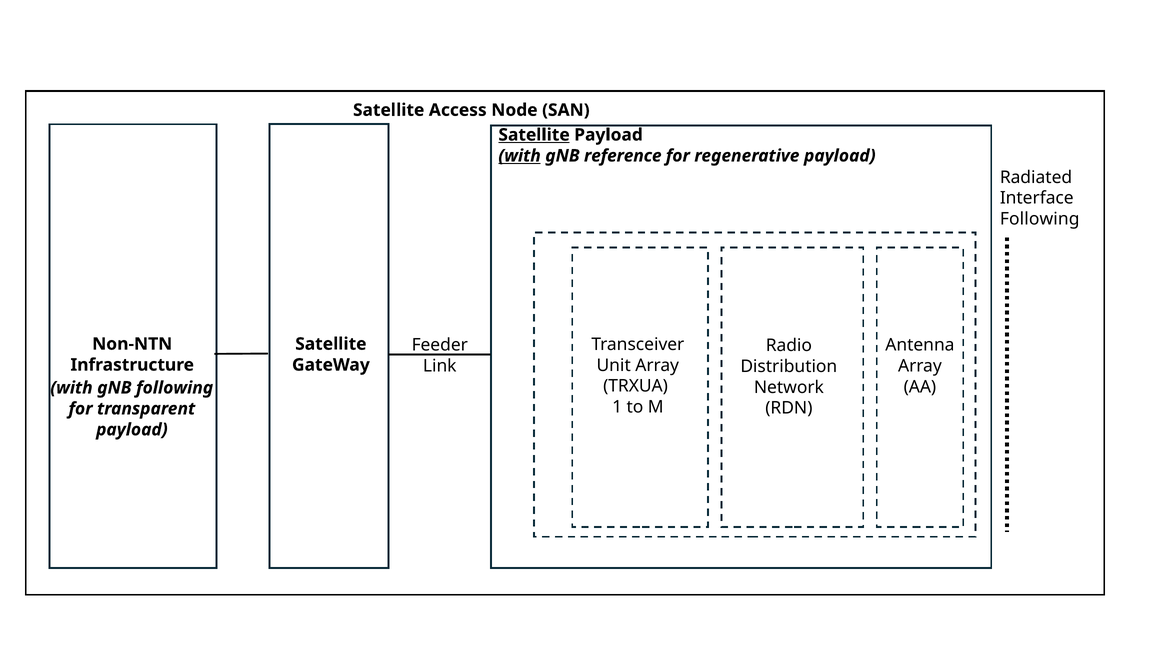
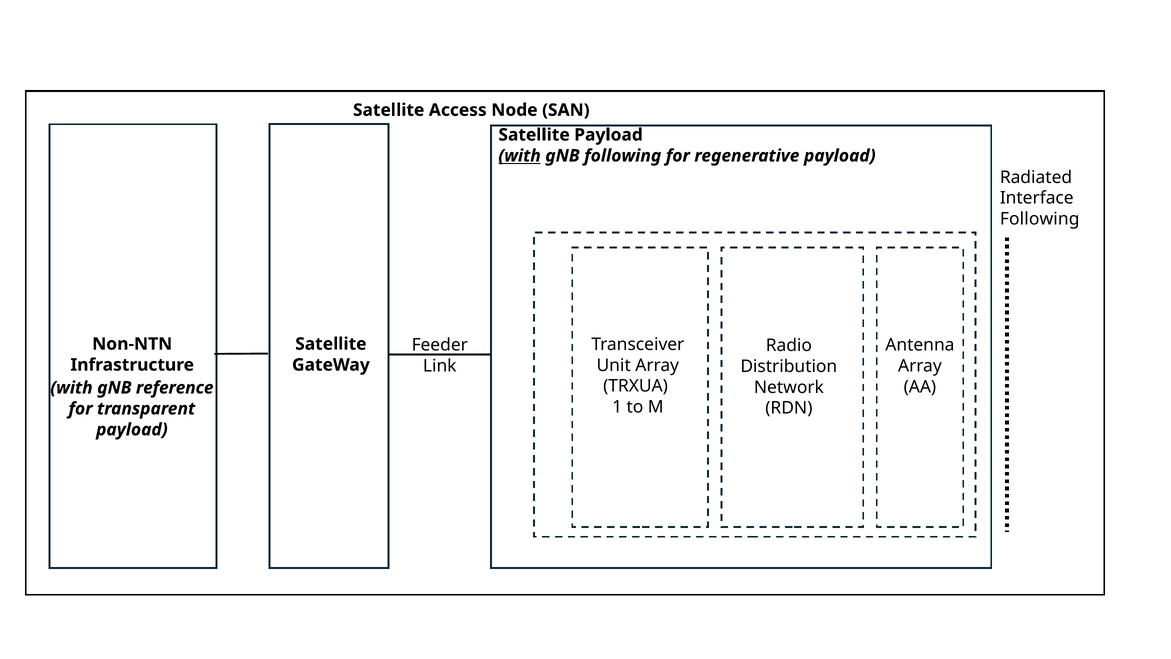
Satellite underline: present -> none (534, 135)
gNB reference: reference -> following (623, 156)
gNB following: following -> reference (175, 388)
